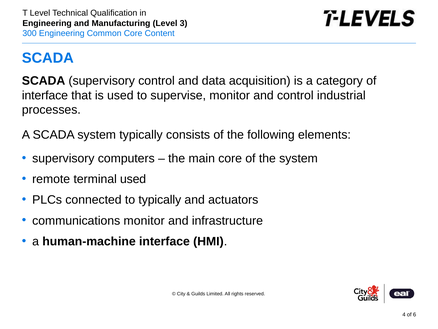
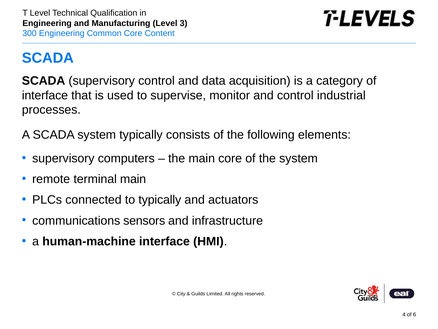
terminal used: used -> main (133, 179)
communications monitor: monitor -> sensors (144, 220)
